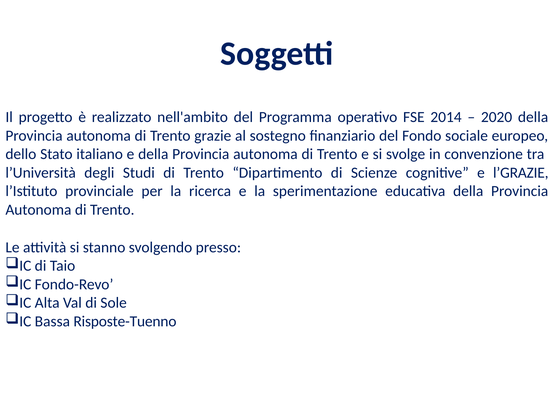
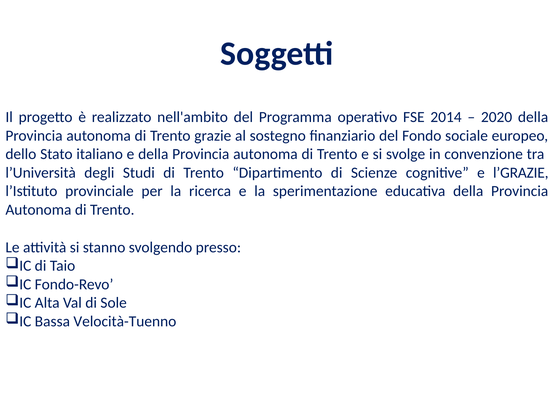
Risposte-Tuenno: Risposte-Tuenno -> Velocità-Tuenno (125, 321)
